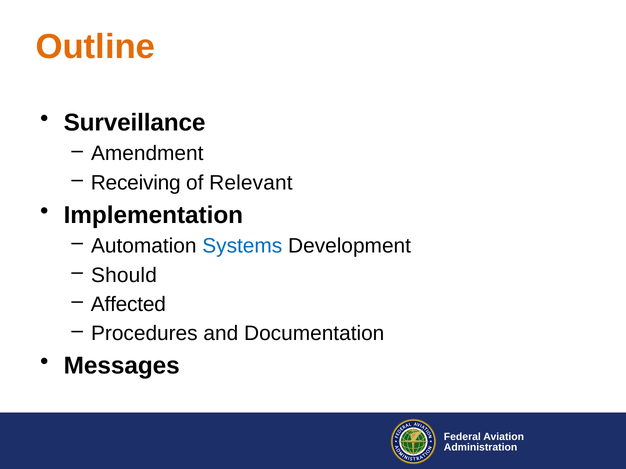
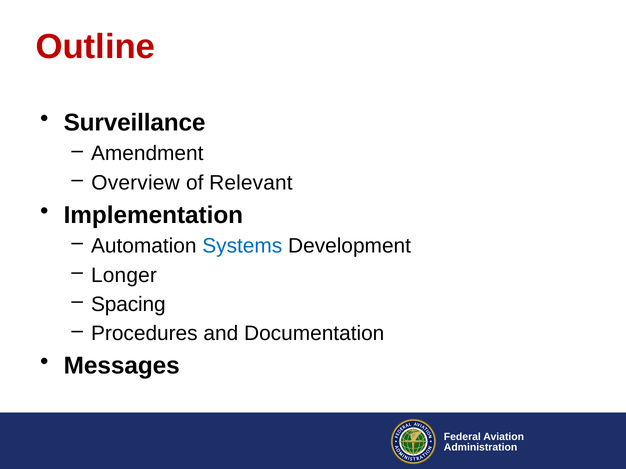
Outline colour: orange -> red (95, 47)
Receiving: Receiving -> Overview (136, 183)
Should: Should -> Longer (124, 275)
Affected: Affected -> Spacing (128, 305)
